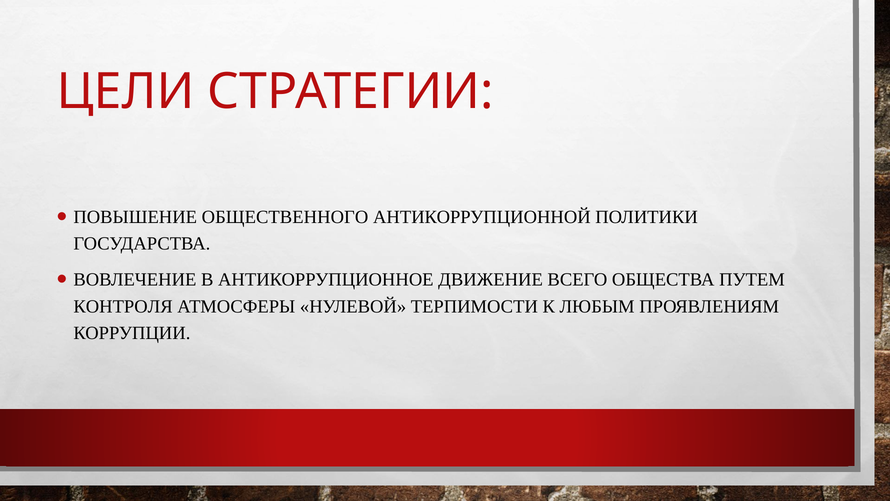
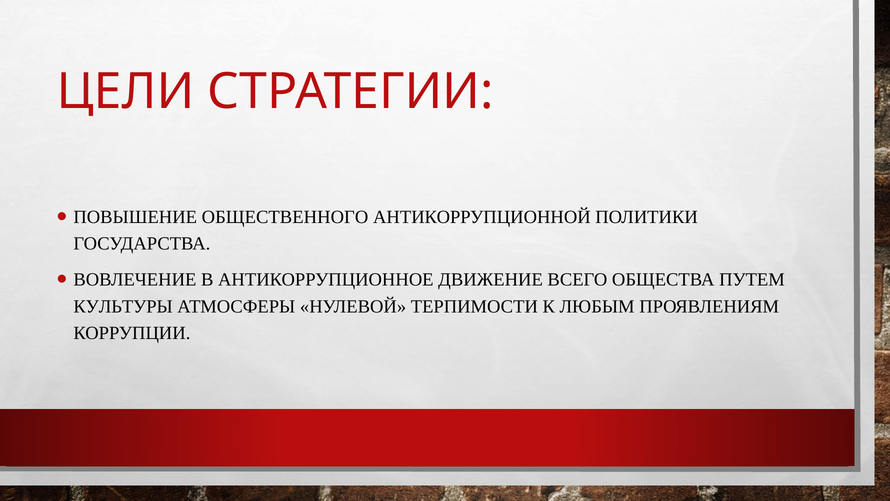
КОНТРОЛЯ: КОНТРОЛЯ -> КУЛЬТУРЫ (123, 306)
